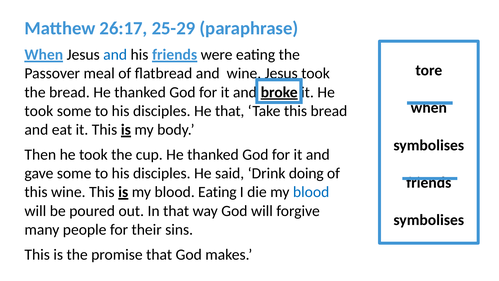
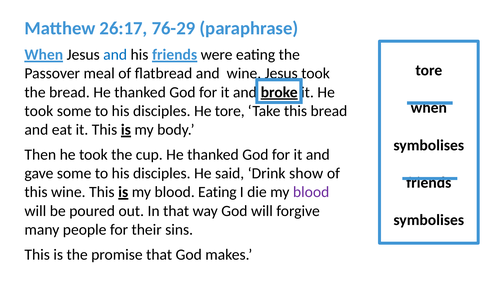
25-29: 25-29 -> 76-29 (173, 28)
He that: that -> tore (230, 111)
doing: doing -> show (306, 173)
blood colour: blue -> purple (311, 192)
